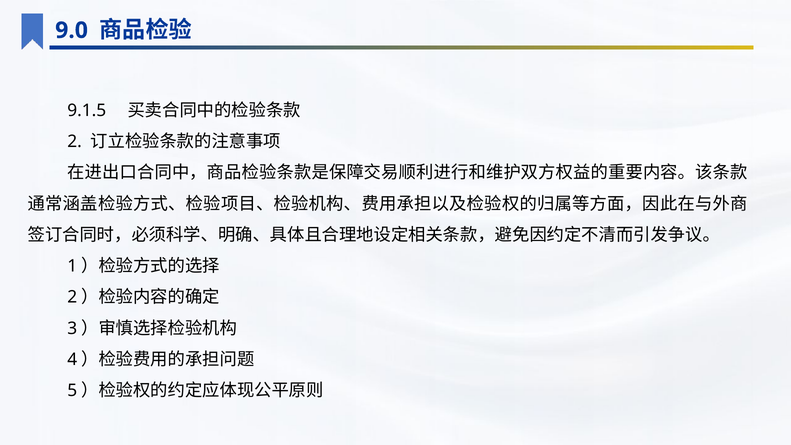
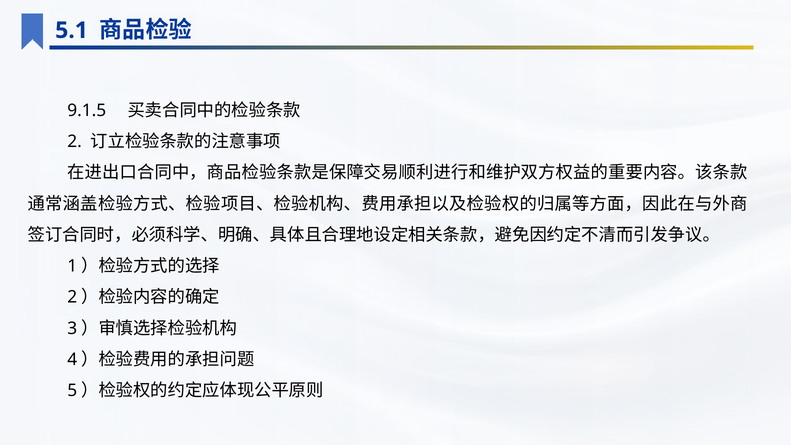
9.0: 9.0 -> 5.1 (72, 30)
